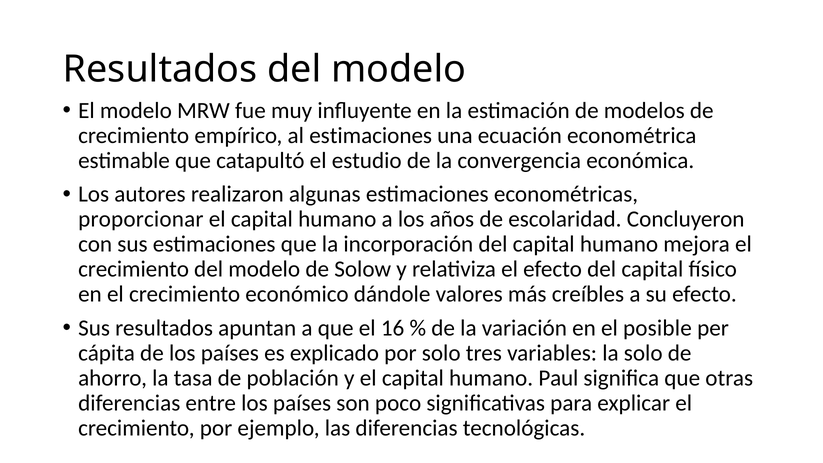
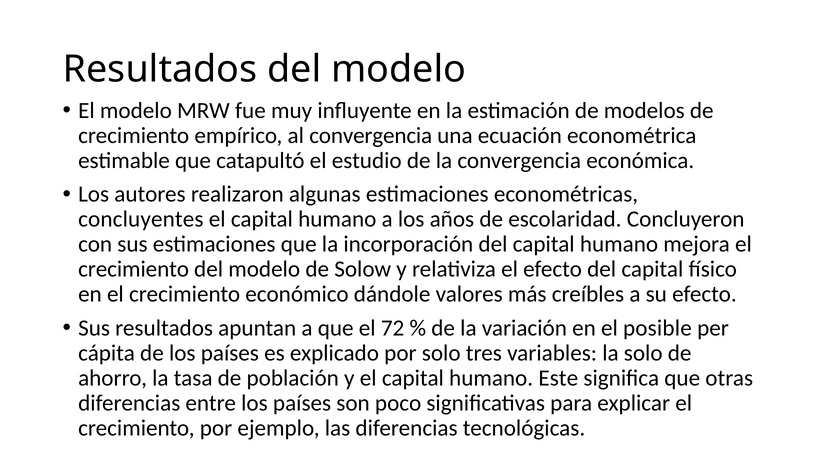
al estimaciones: estimaciones -> convergencia (371, 136)
proporcionar: proporcionar -> concluyentes (141, 219)
16: 16 -> 72 (393, 328)
Paul: Paul -> Este (558, 378)
